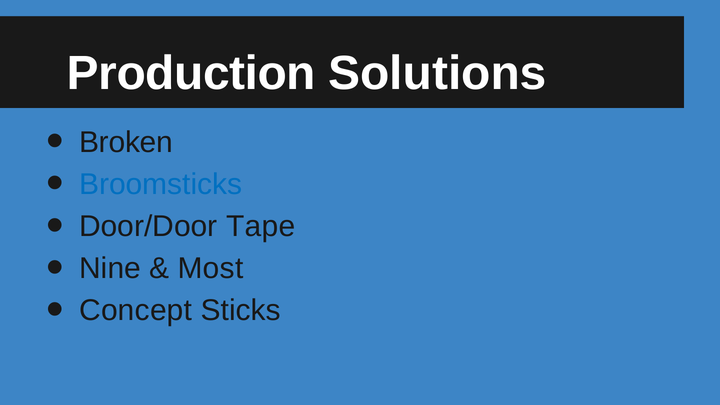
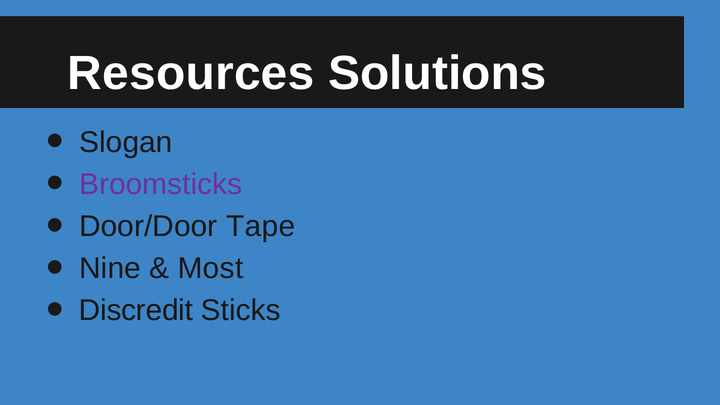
Production: Production -> Resources (191, 73)
Broken: Broken -> Slogan (126, 142)
Broomsticks colour: blue -> purple (161, 184)
Concept: Concept -> Discredit (136, 310)
